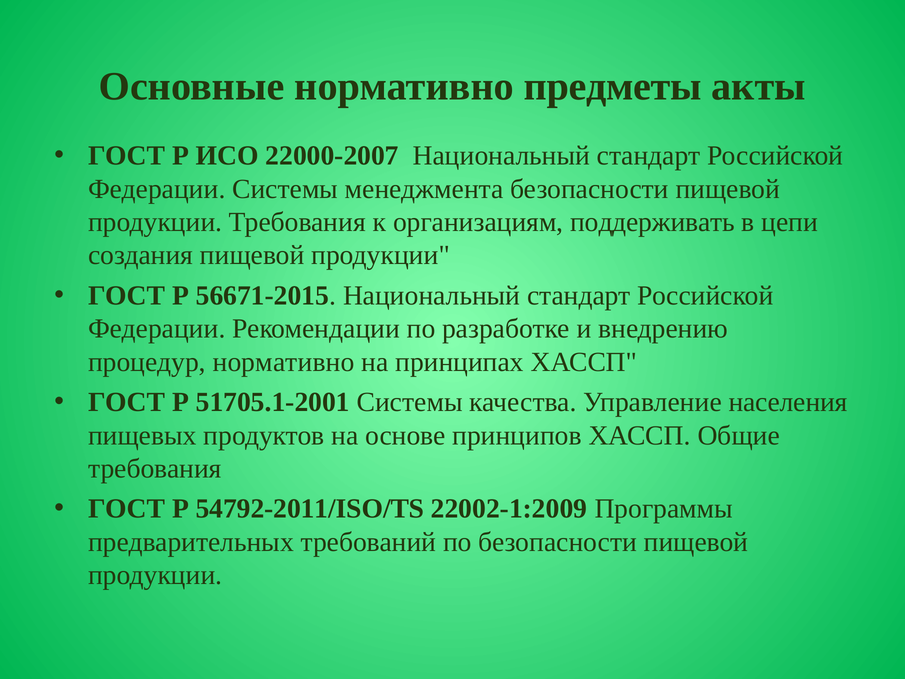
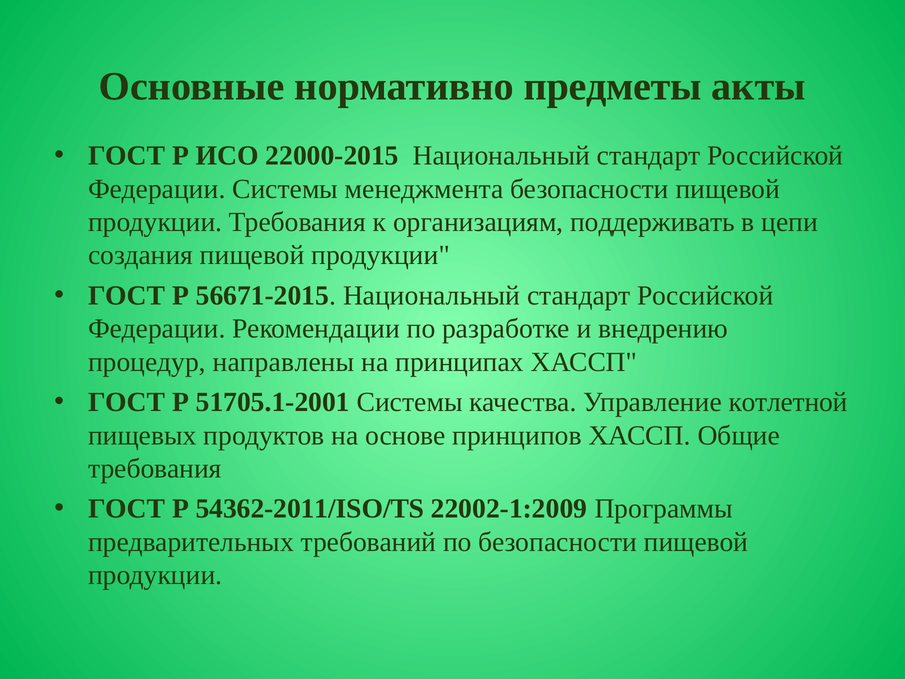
22000-2007: 22000-2007 -> 22000-2015 (332, 156)
процедур нормативно: нормативно -> направлены (284, 362)
населения: населения -> котлетной (788, 402)
54792-2011/ISO/TS: 54792-2011/ISO/TS -> 54362-2011/ISO/TS (310, 509)
